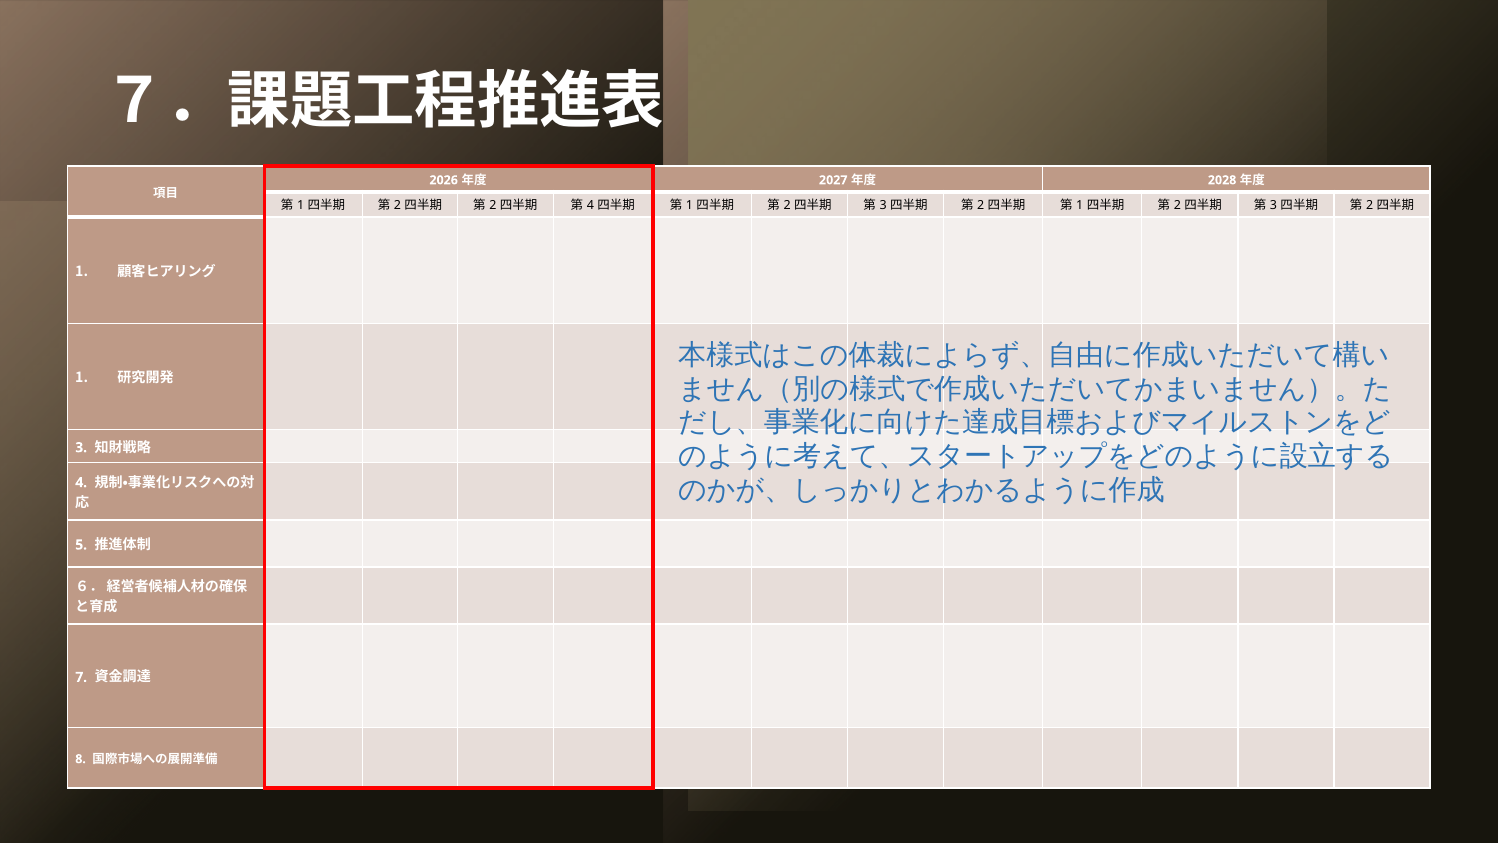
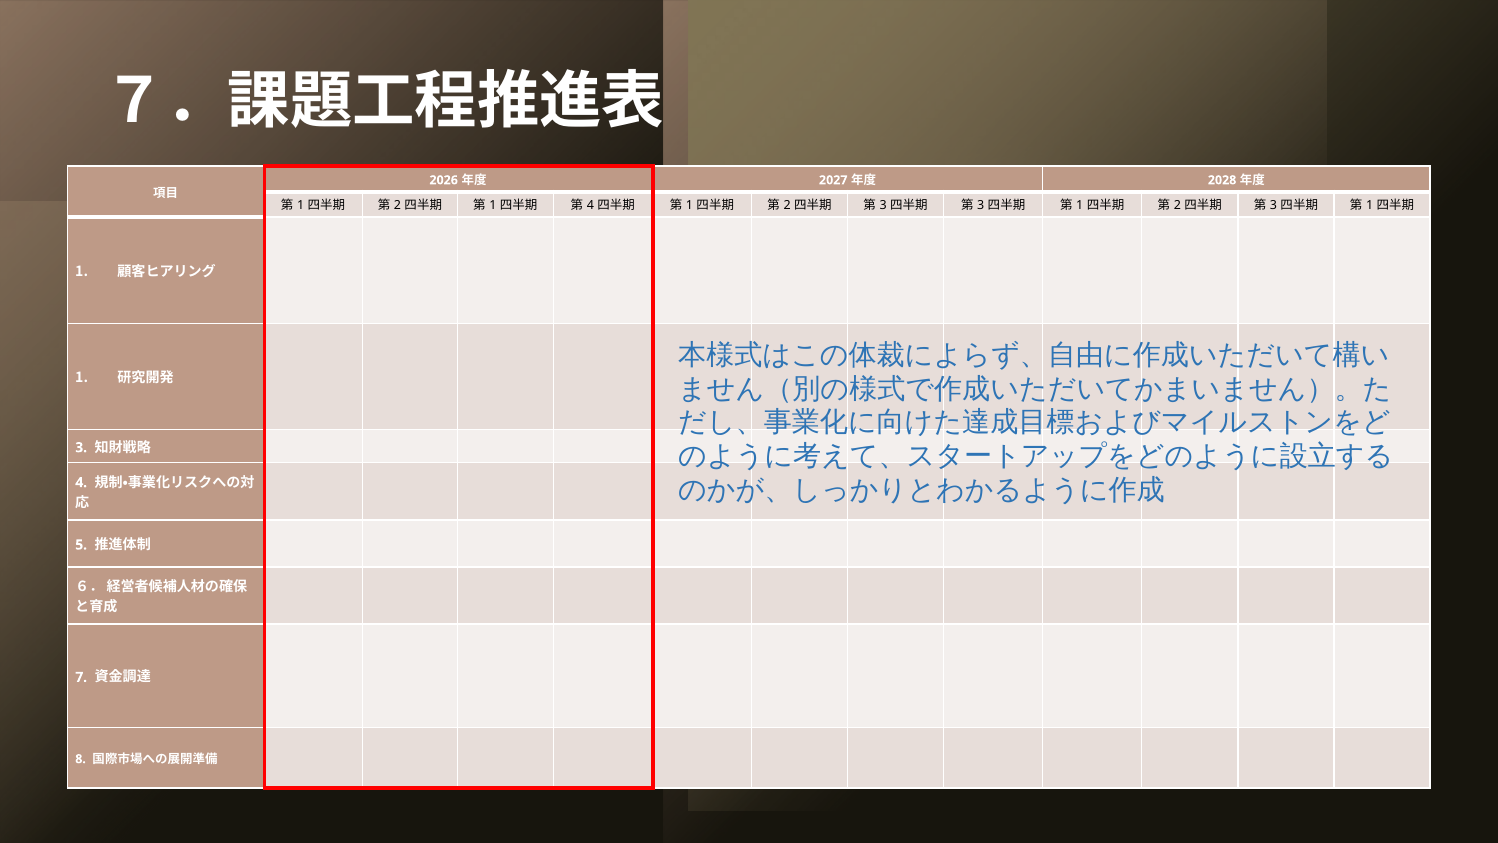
2: 2 -> 1 (493, 206)
2: 2 -> 3 (981, 206)
2: 2 -> 1 (1370, 206)
